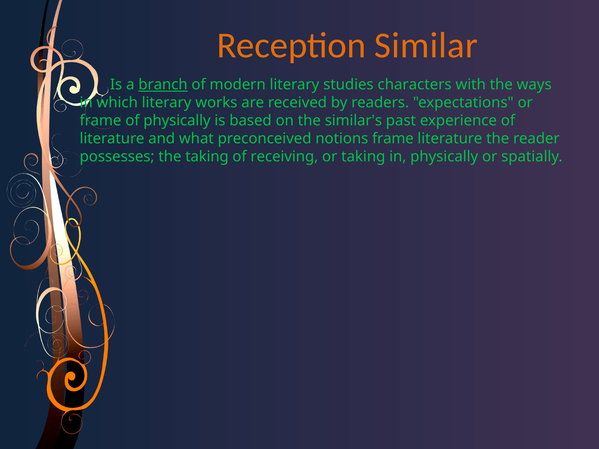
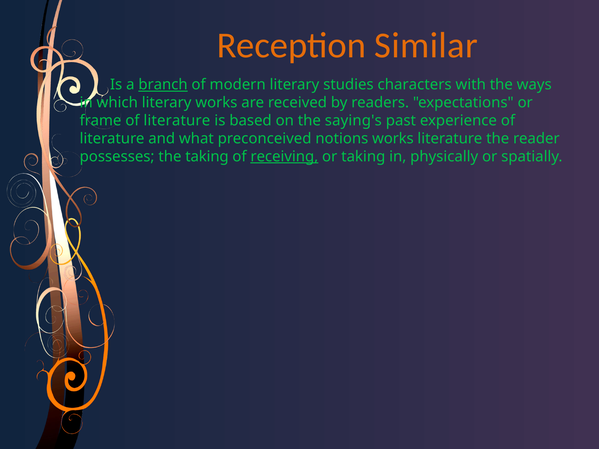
frame of physically: physically -> literature (177, 121)
similar's: similar's -> saying's (353, 121)
notions frame: frame -> works (393, 139)
receiving underline: none -> present (284, 157)
